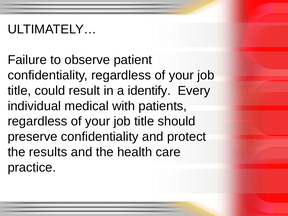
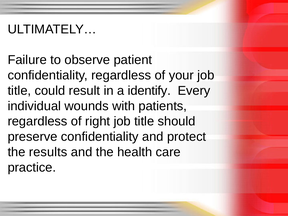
medical: medical -> wounds (87, 106)
your: your -> right (98, 121)
